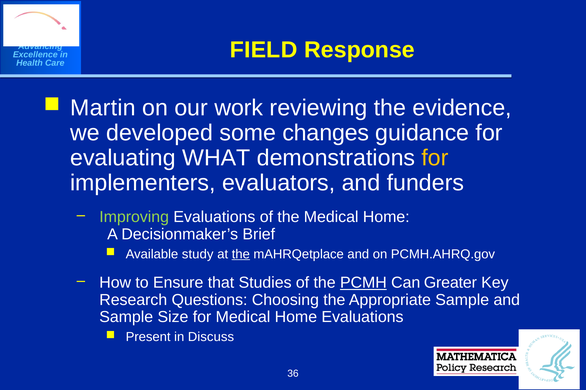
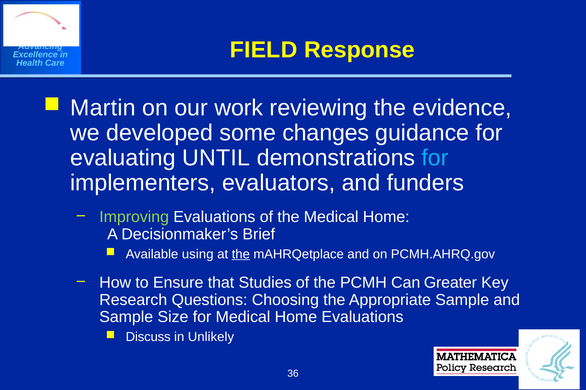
WHAT: WHAT -> UNTIL (216, 158)
for colour: yellow -> light blue (435, 158)
study: study -> using (198, 255)
PCMH underline: present -> none (363, 283)
Present: Present -> Discuss (148, 338)
Discuss: Discuss -> Unlikely (211, 338)
